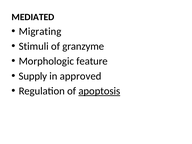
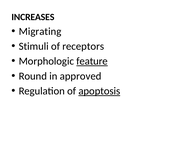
MEDIATED: MEDIATED -> INCREASES (33, 17)
granzyme: granzyme -> receptors (83, 46)
feature underline: none -> present (92, 61)
Supply: Supply -> Round (33, 76)
